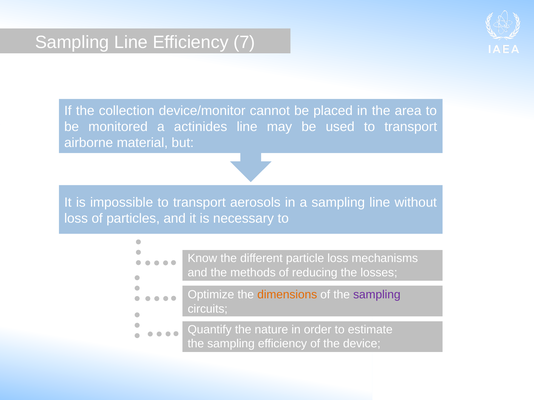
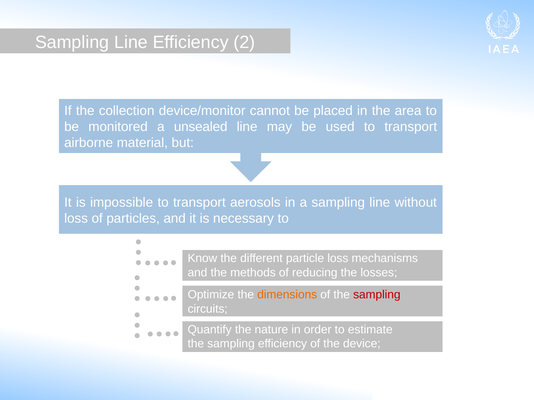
7: 7 -> 2 (244, 42)
actinides: actinides -> unsealed (201, 127)
sampling colour: purple -> red (377, 295)
